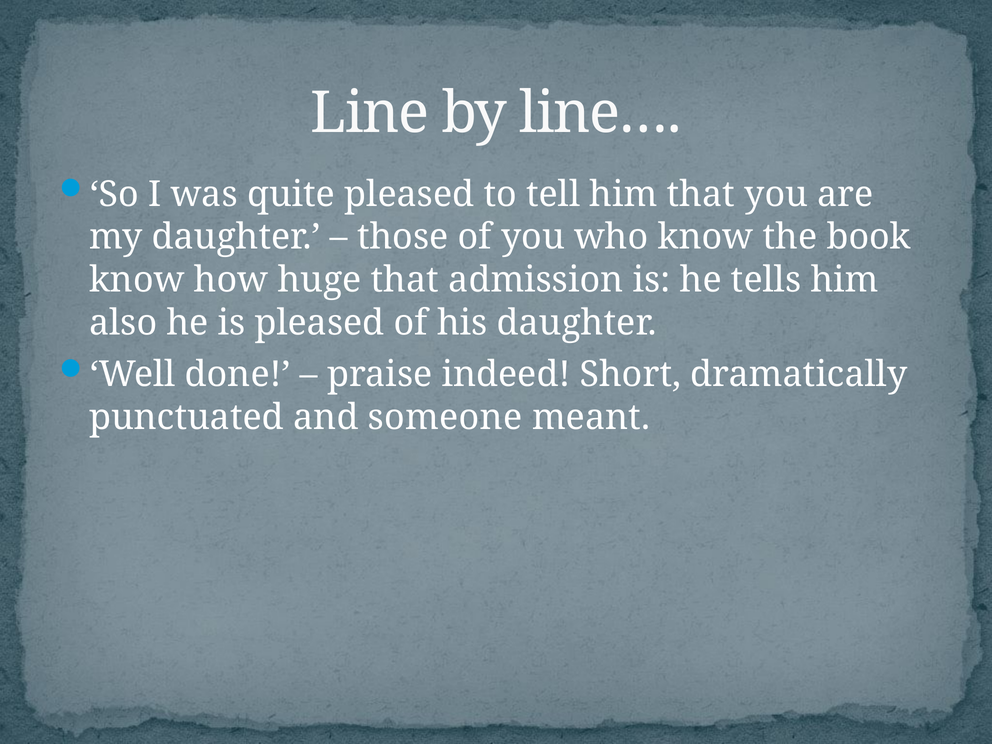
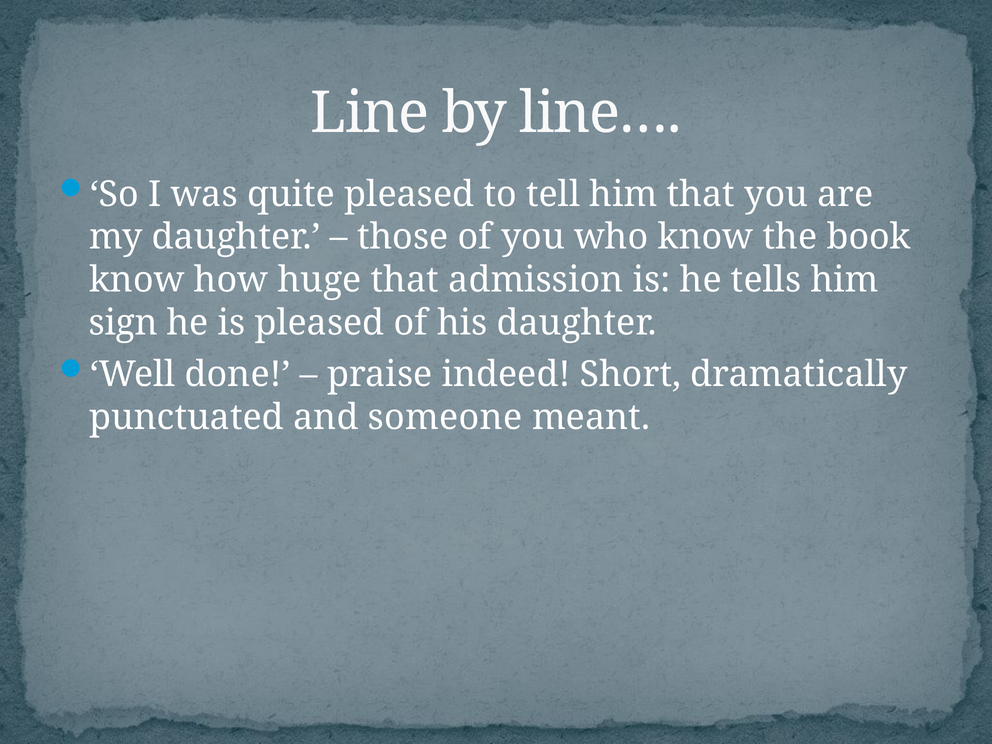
also: also -> sign (123, 323)
